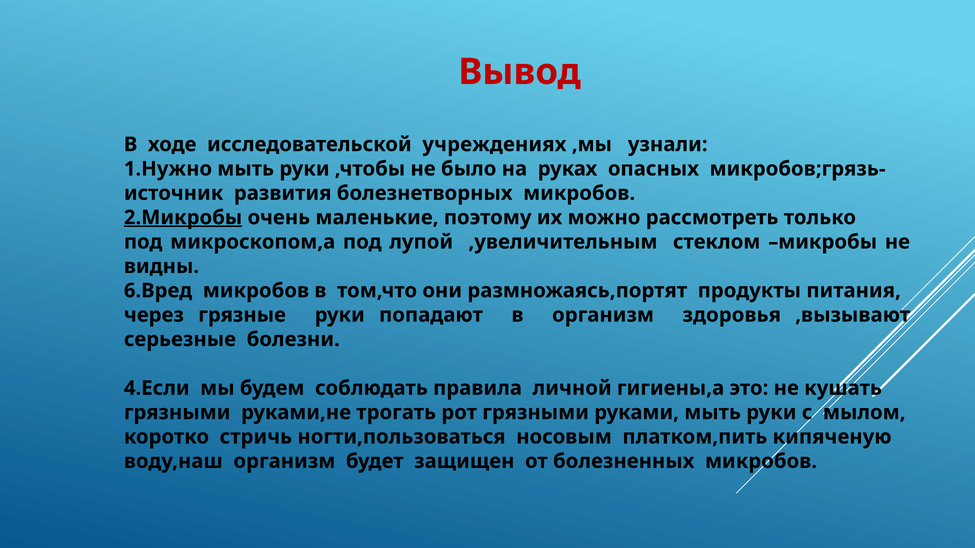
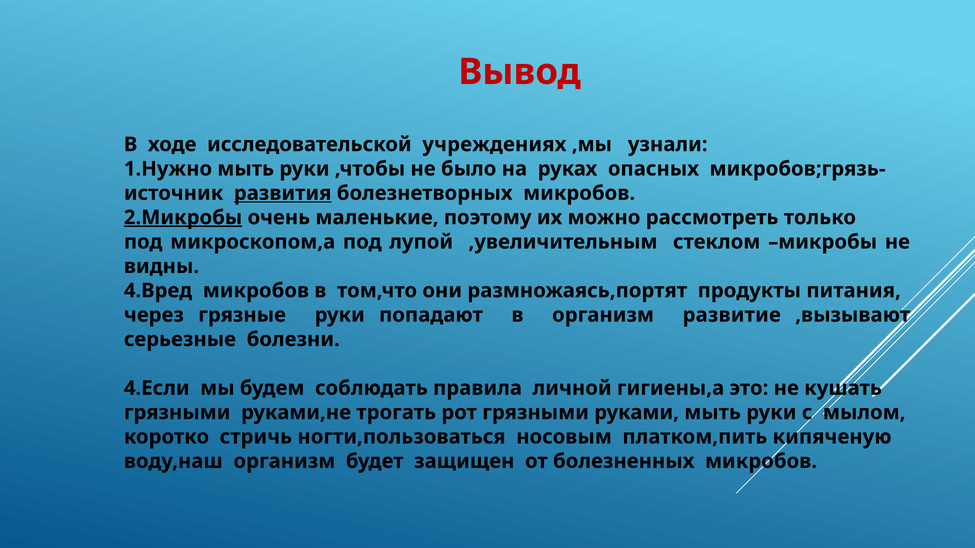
развития underline: none -> present (283, 193)
6.Вред: 6.Вред -> 4.Вред (158, 291)
здоровья: здоровья -> развитие (732, 315)
